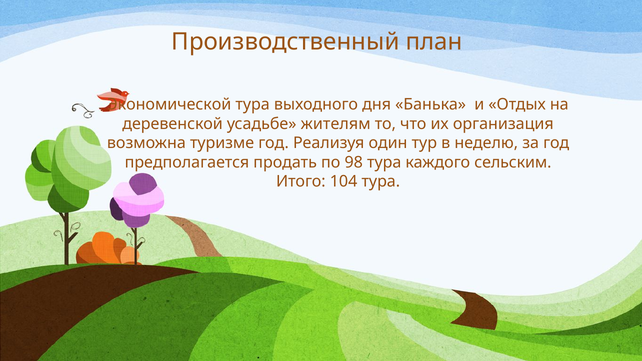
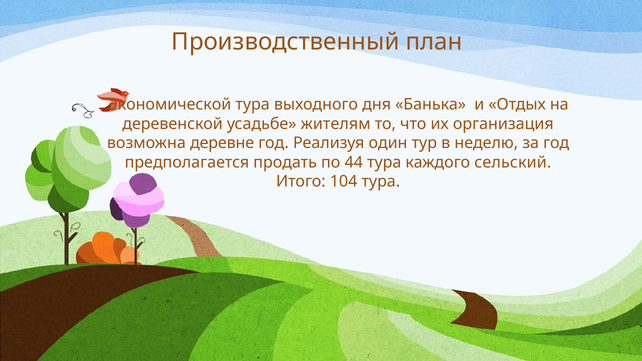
туризме: туризме -> деревне (222, 143)
98: 98 -> 44 (354, 162)
сельским: сельским -> сельский (513, 162)
